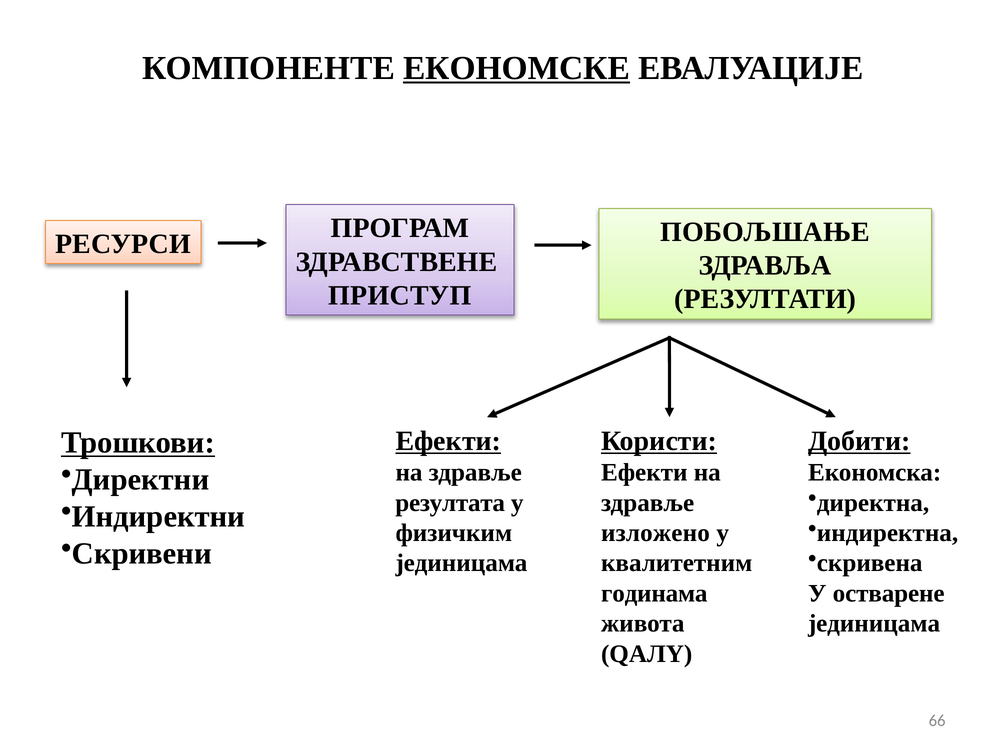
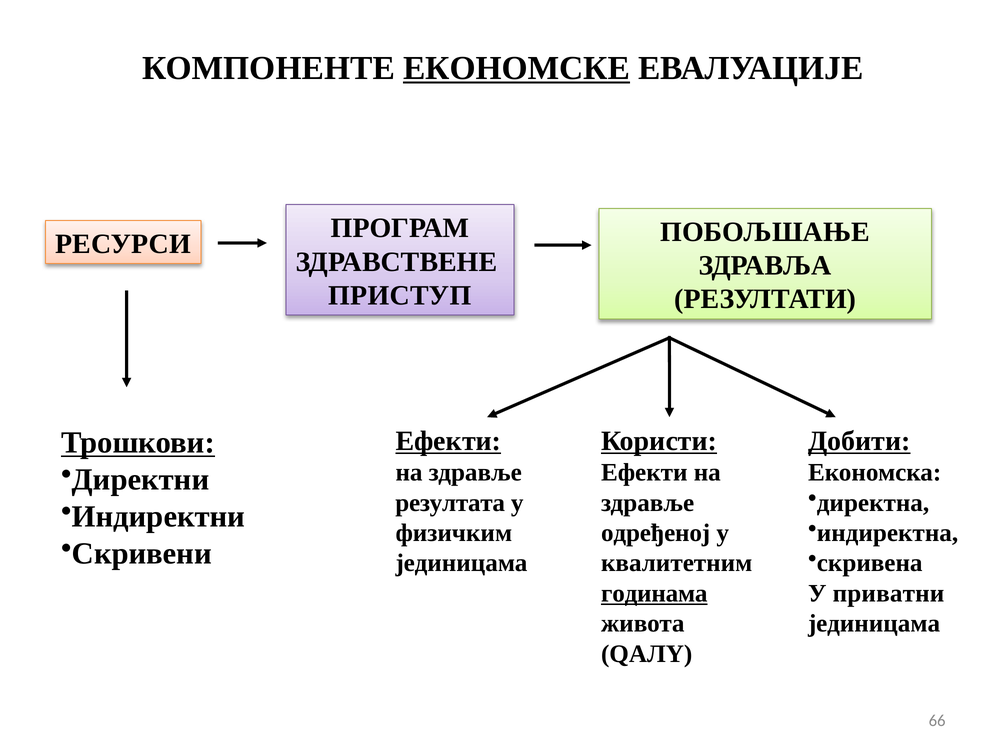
изложено: изложено -> одређеној (656, 533)
годинама underline: none -> present (654, 593)
остварене: остварене -> приватни (888, 593)
